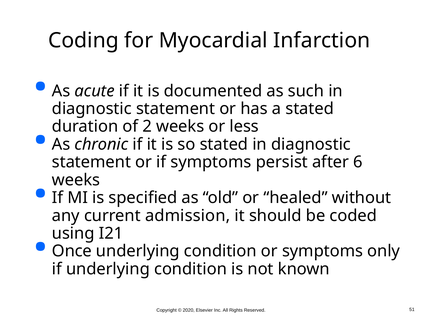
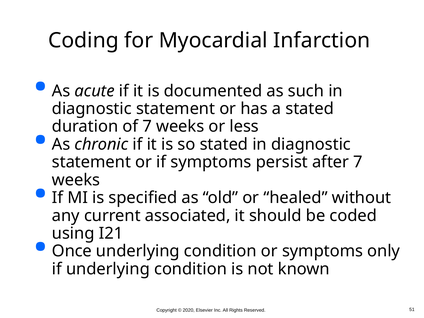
of 2: 2 -> 7 (147, 127)
after 6: 6 -> 7 (358, 162)
admission: admission -> associated (188, 216)
